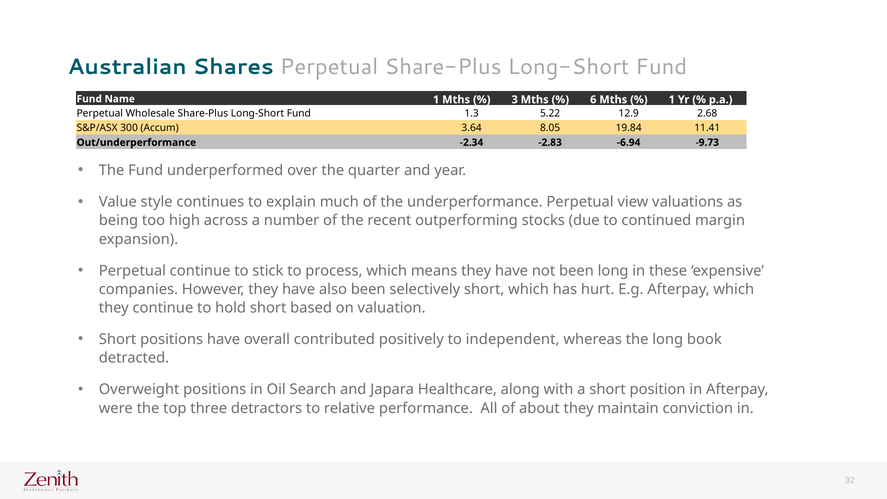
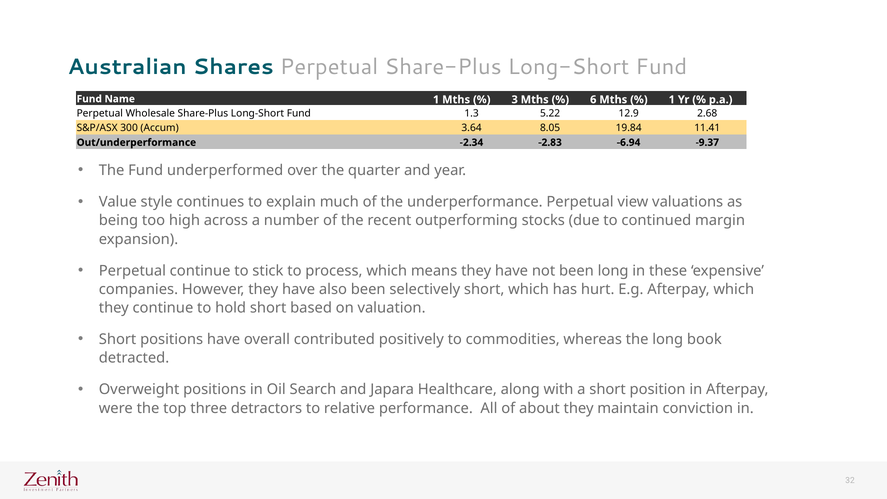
-9.73: -9.73 -> -9.37 (707, 142)
independent: independent -> commodities (513, 339)
